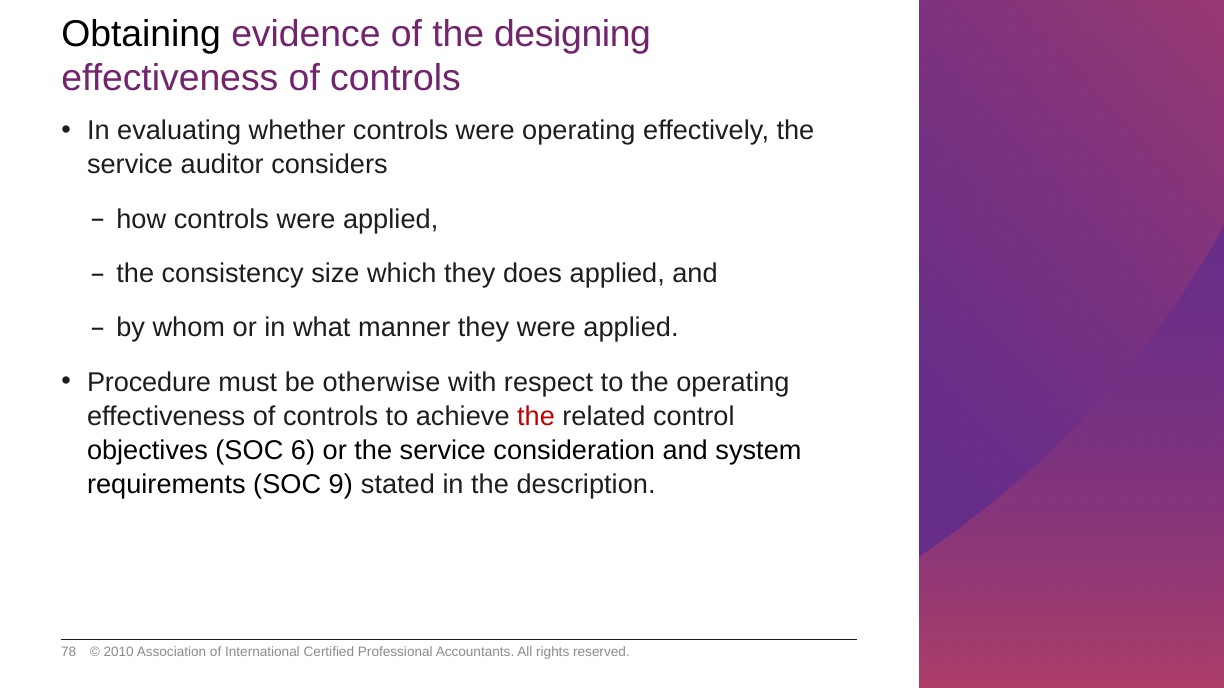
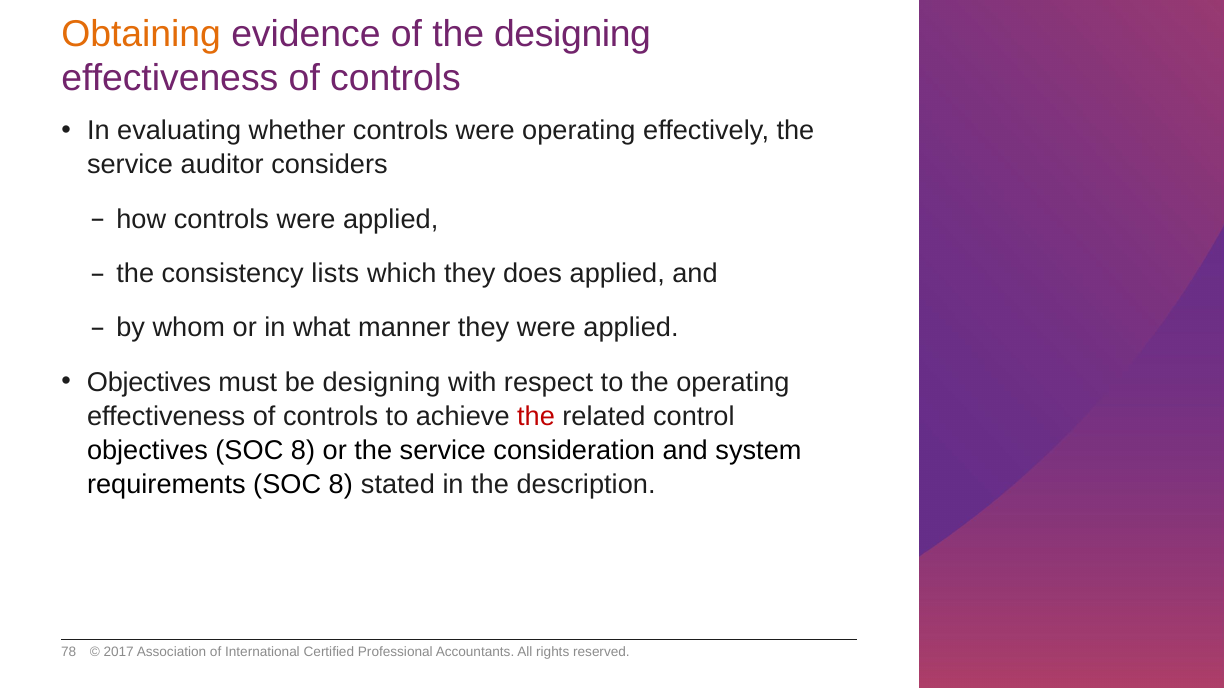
Obtaining colour: black -> orange (141, 34)
size: size -> lists (335, 274)
Procedure: Procedure -> Objectives (149, 383)
be otherwise: otherwise -> designing (382, 383)
objectives SOC 6: 6 -> 8 (303, 451)
requirements SOC 9: 9 -> 8 (341, 485)
2010: 2010 -> 2017 (119, 652)
